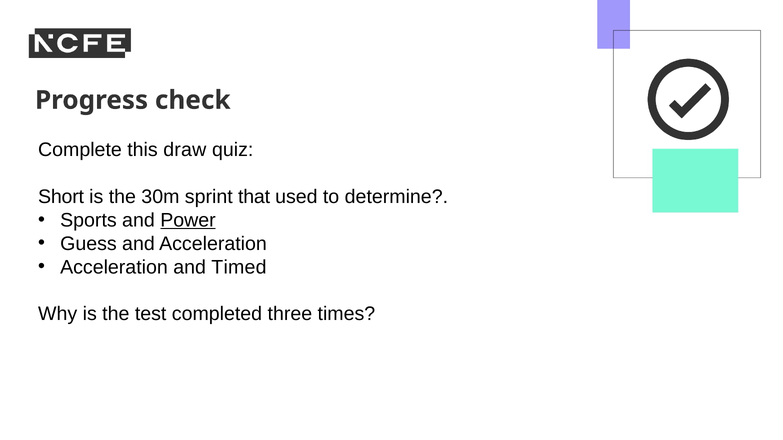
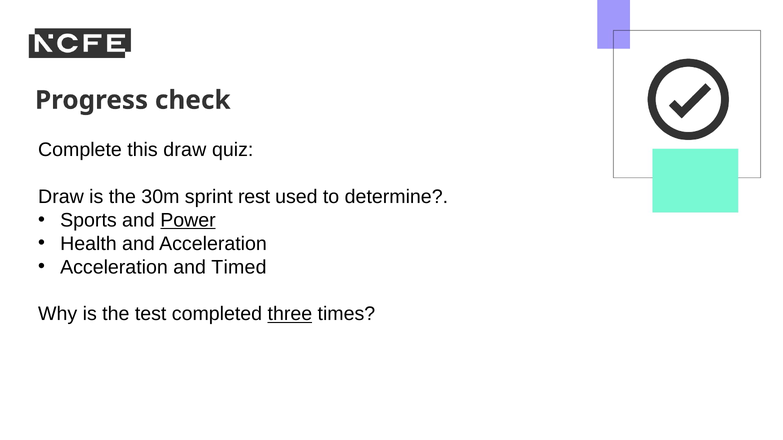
Short: Short -> Draw (61, 197)
that: that -> rest (254, 197)
Guess: Guess -> Health (88, 244)
three underline: none -> present (290, 314)
